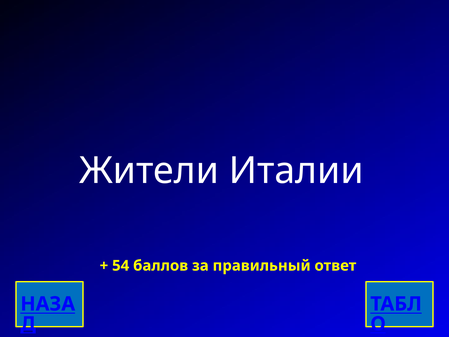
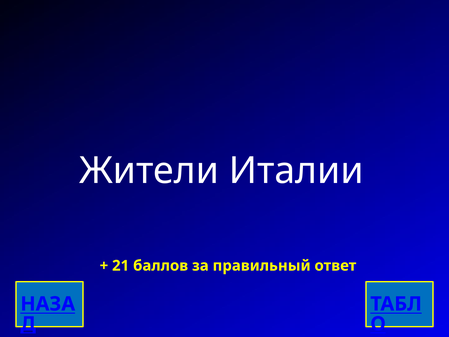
54: 54 -> 21 (121, 265)
